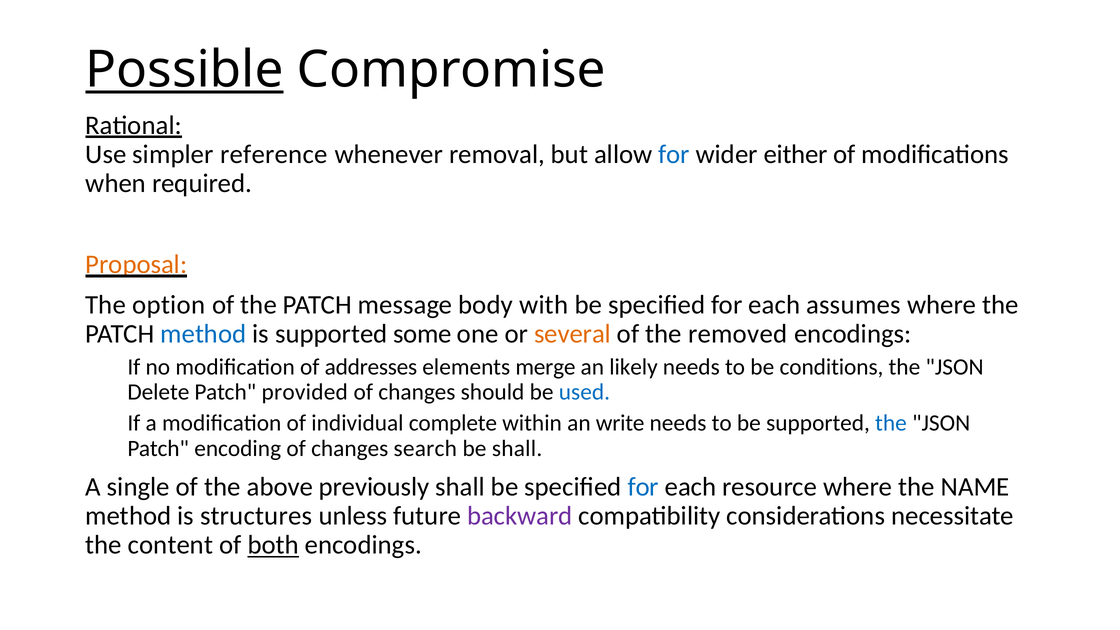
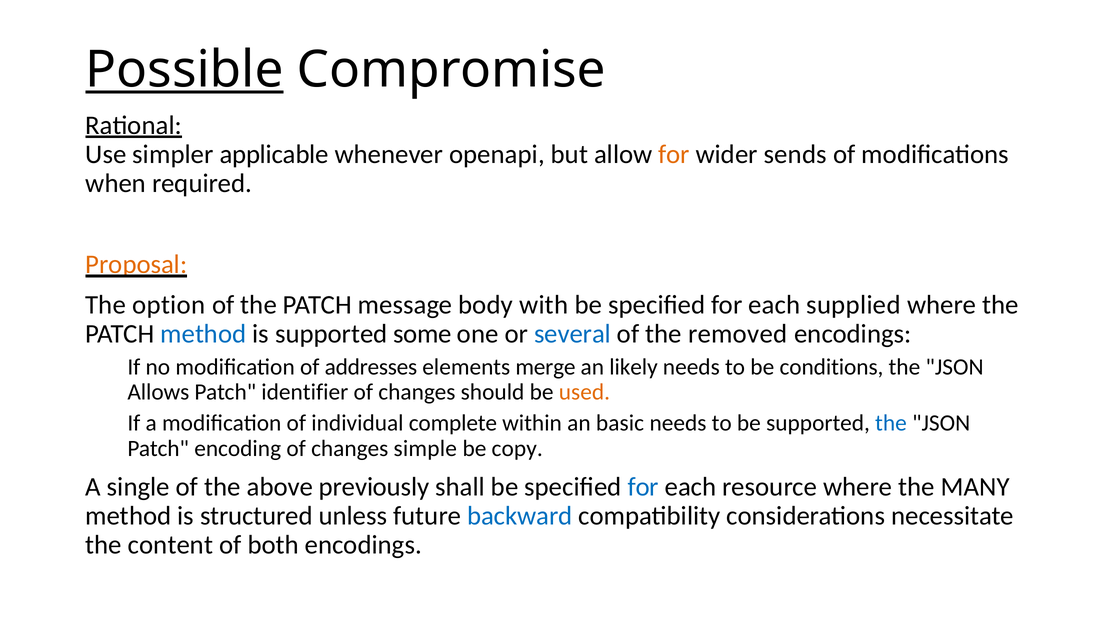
reference: reference -> applicable (274, 154)
removal: removal -> openapi (497, 154)
for colour: blue -> orange (674, 154)
either: either -> sends (795, 154)
assumes: assumes -> supplied (853, 305)
several colour: orange -> blue (573, 334)
Delete: Delete -> Allows (158, 392)
provided: provided -> identifier (305, 392)
used colour: blue -> orange (584, 392)
write: write -> basic (620, 423)
search: search -> simple (425, 448)
be shall: shall -> copy (517, 448)
NAME: NAME -> MANY (975, 487)
structures: structures -> structured (256, 516)
backward colour: purple -> blue (520, 516)
both underline: present -> none (273, 545)
